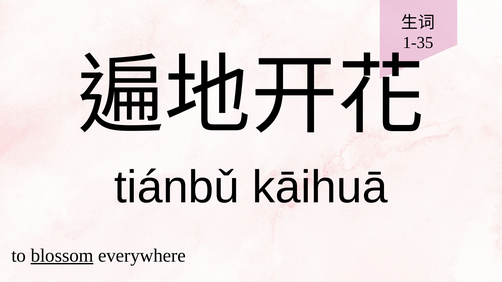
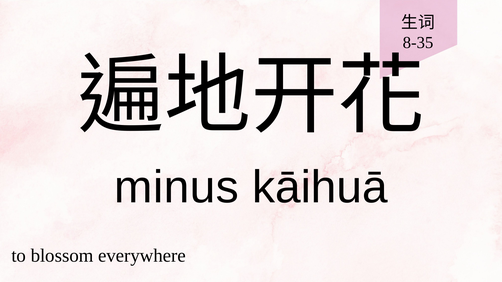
1-35: 1-35 -> 8-35 (418, 43)
tiánbǔ: tiánbǔ -> minus (177, 188)
blossom underline: present -> none (62, 256)
